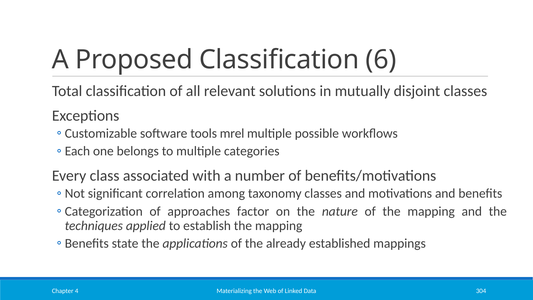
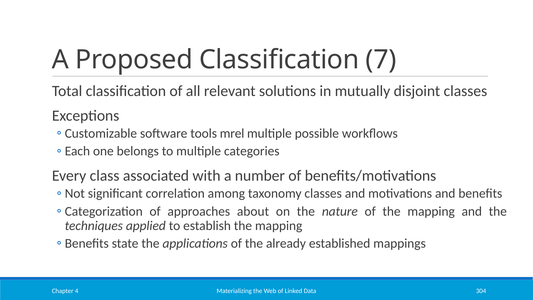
6: 6 -> 7 (381, 60)
factor: factor -> about (253, 211)
